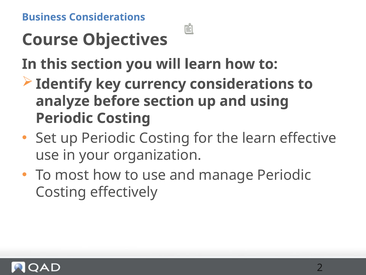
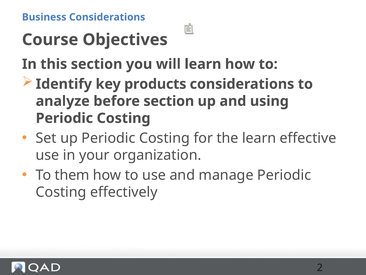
currency: currency -> products (155, 84)
most: most -> them (72, 175)
